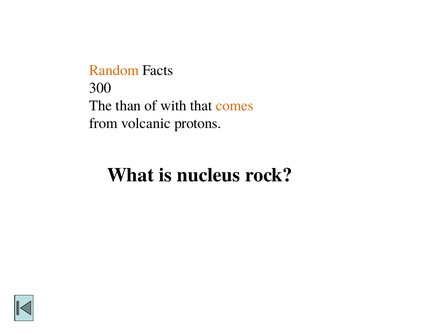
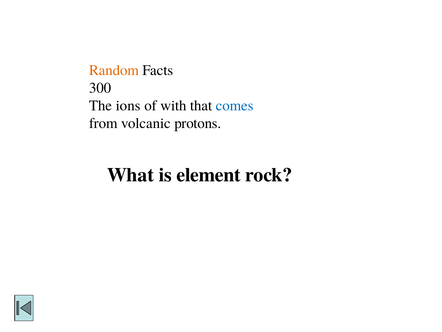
than: than -> ions (128, 105)
comes colour: orange -> blue (235, 105)
nucleus: nucleus -> element (209, 175)
